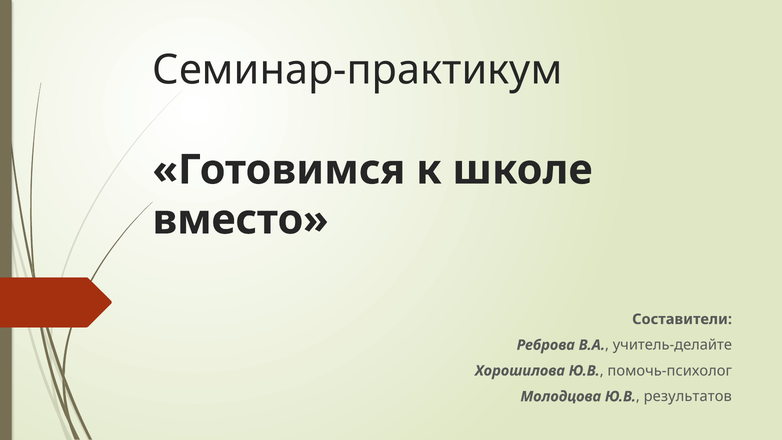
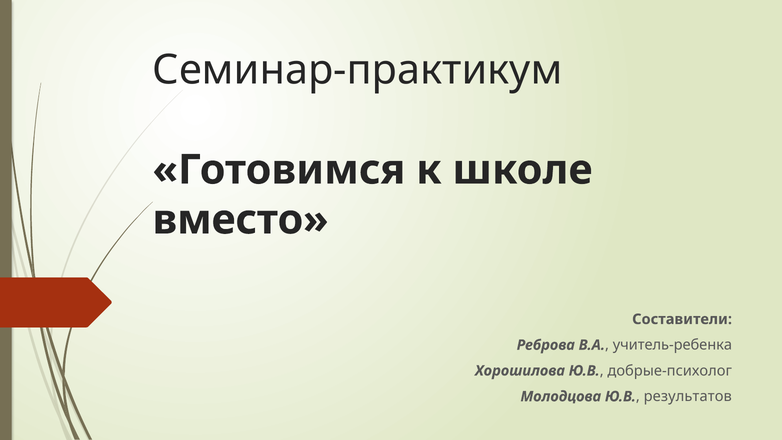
учитель-делайте: учитель-делайте -> учитель-ребенка (672, 345)
помочь-психолог: помочь-психолог -> добрые-психолог (670, 371)
